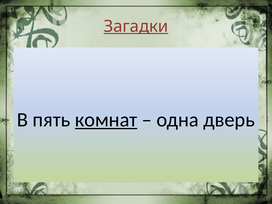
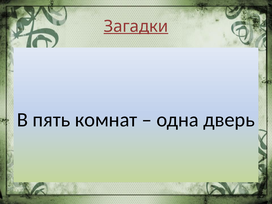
комнат underline: present -> none (106, 120)
